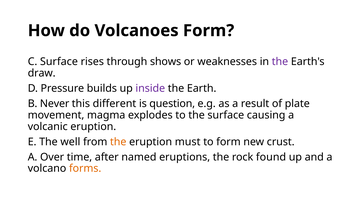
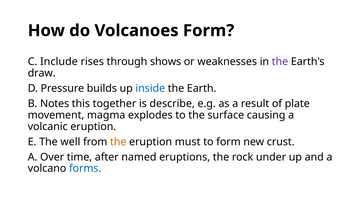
C Surface: Surface -> Include (59, 62)
inside colour: purple -> blue (150, 88)
Never: Never -> Notes (55, 103)
different: different -> together (115, 103)
question: question -> describe (172, 103)
found: found -> under (271, 157)
forms colour: orange -> blue (85, 168)
